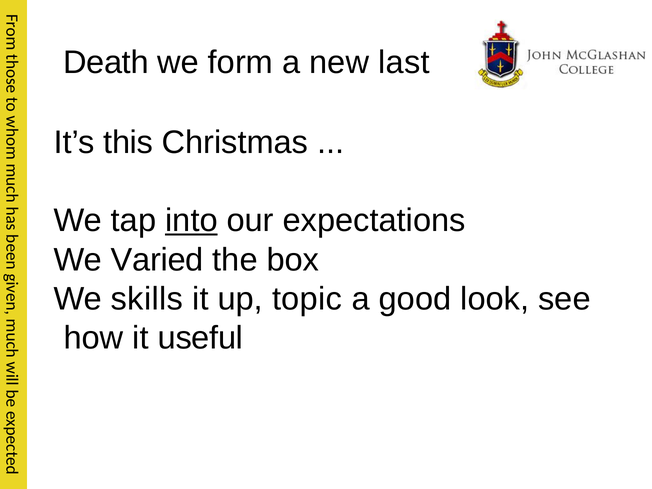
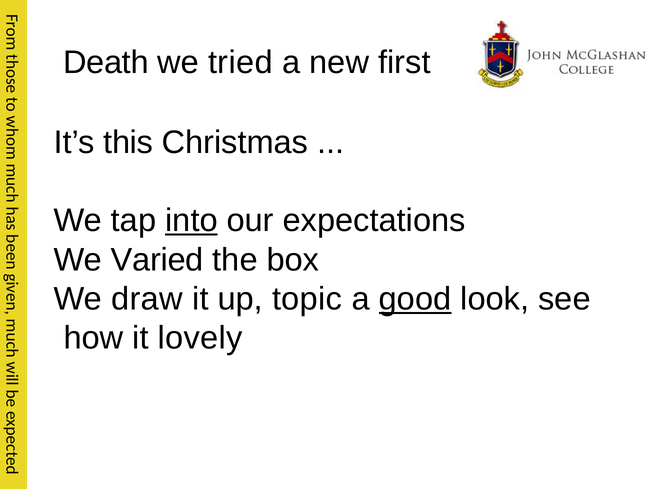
form: form -> tried (240, 63)
last: last -> first (404, 63)
skills: skills -> draw (147, 299)
good underline: none -> present (415, 299)
useful: useful -> lovely (200, 338)
